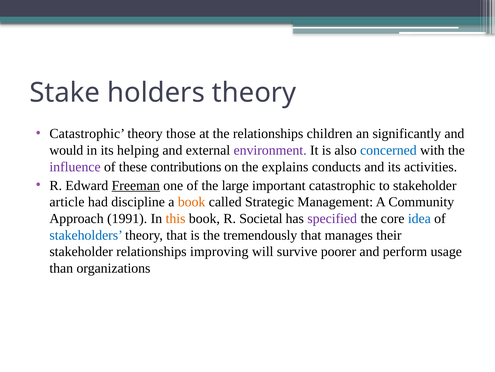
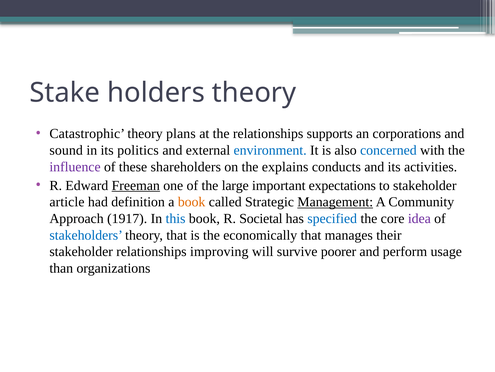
those: those -> plans (181, 133)
children: children -> supports (330, 133)
significantly: significantly -> corporations (407, 133)
would: would -> sound (66, 150)
helping: helping -> politics (138, 150)
environment colour: purple -> blue (270, 150)
contributions: contributions -> shareholders (186, 166)
important catastrophic: catastrophic -> expectations (342, 185)
discipline: discipline -> definition (138, 202)
Management underline: none -> present (335, 202)
1991: 1991 -> 1917 (127, 218)
this colour: orange -> blue (176, 218)
specified colour: purple -> blue (332, 218)
idea colour: blue -> purple (419, 218)
tremendously: tremendously -> economically (260, 235)
